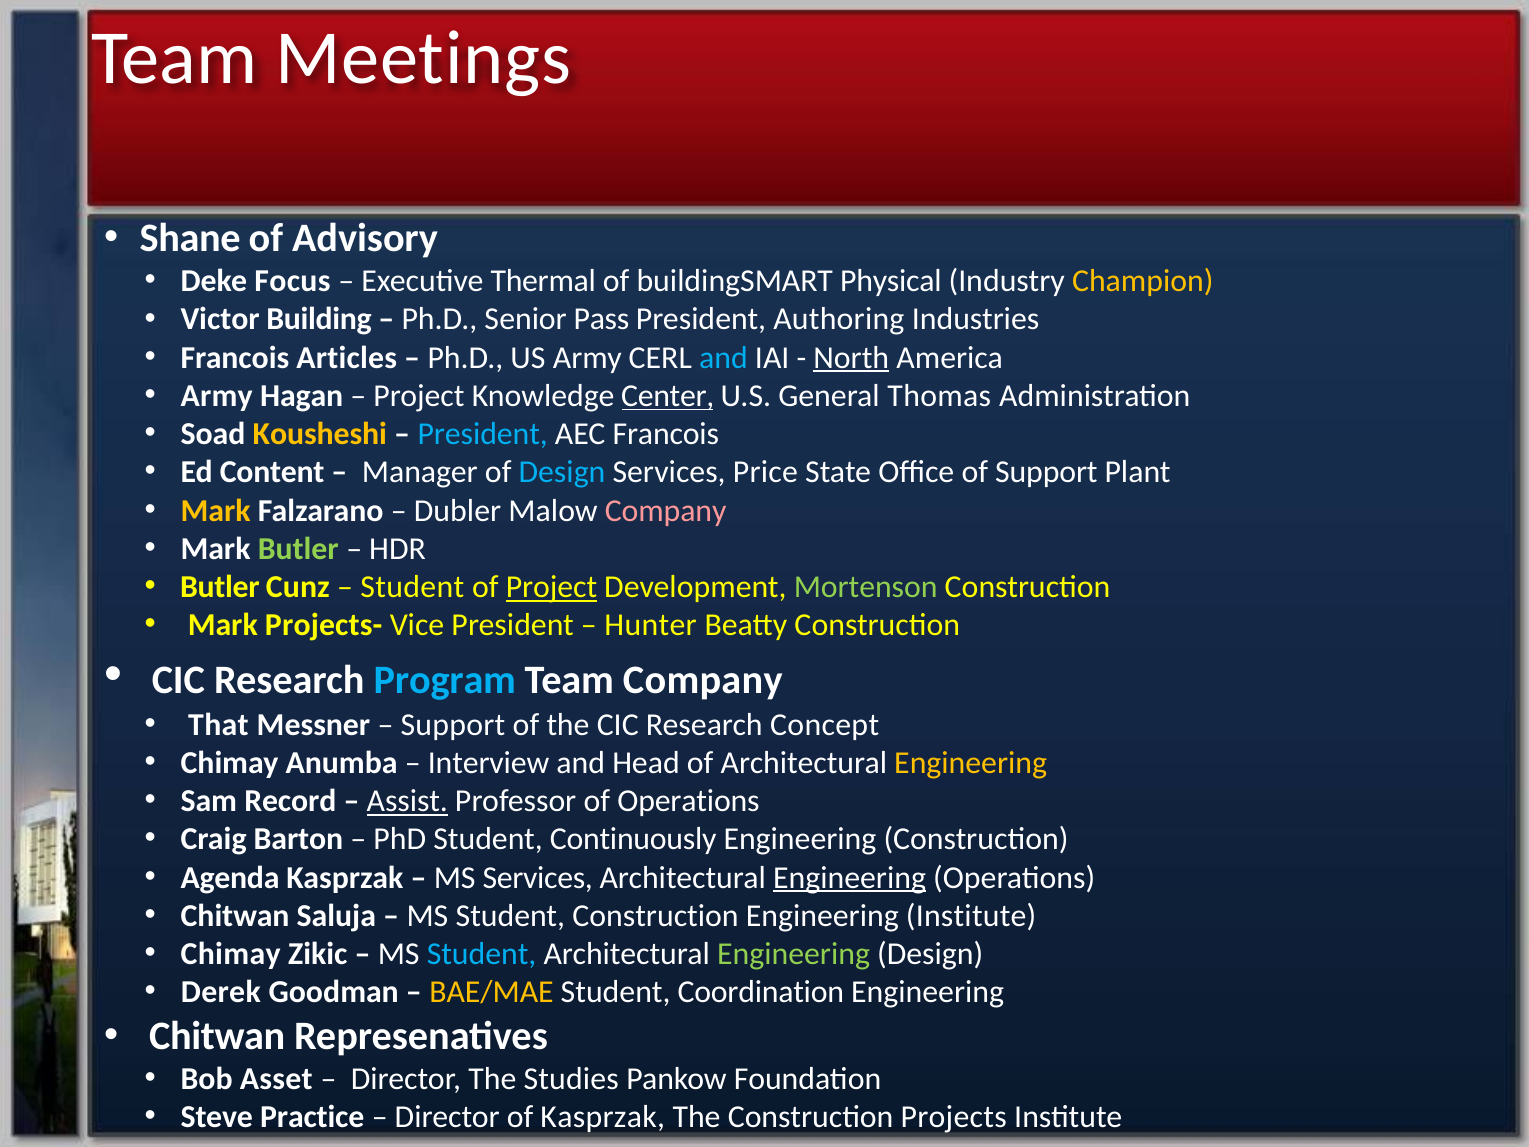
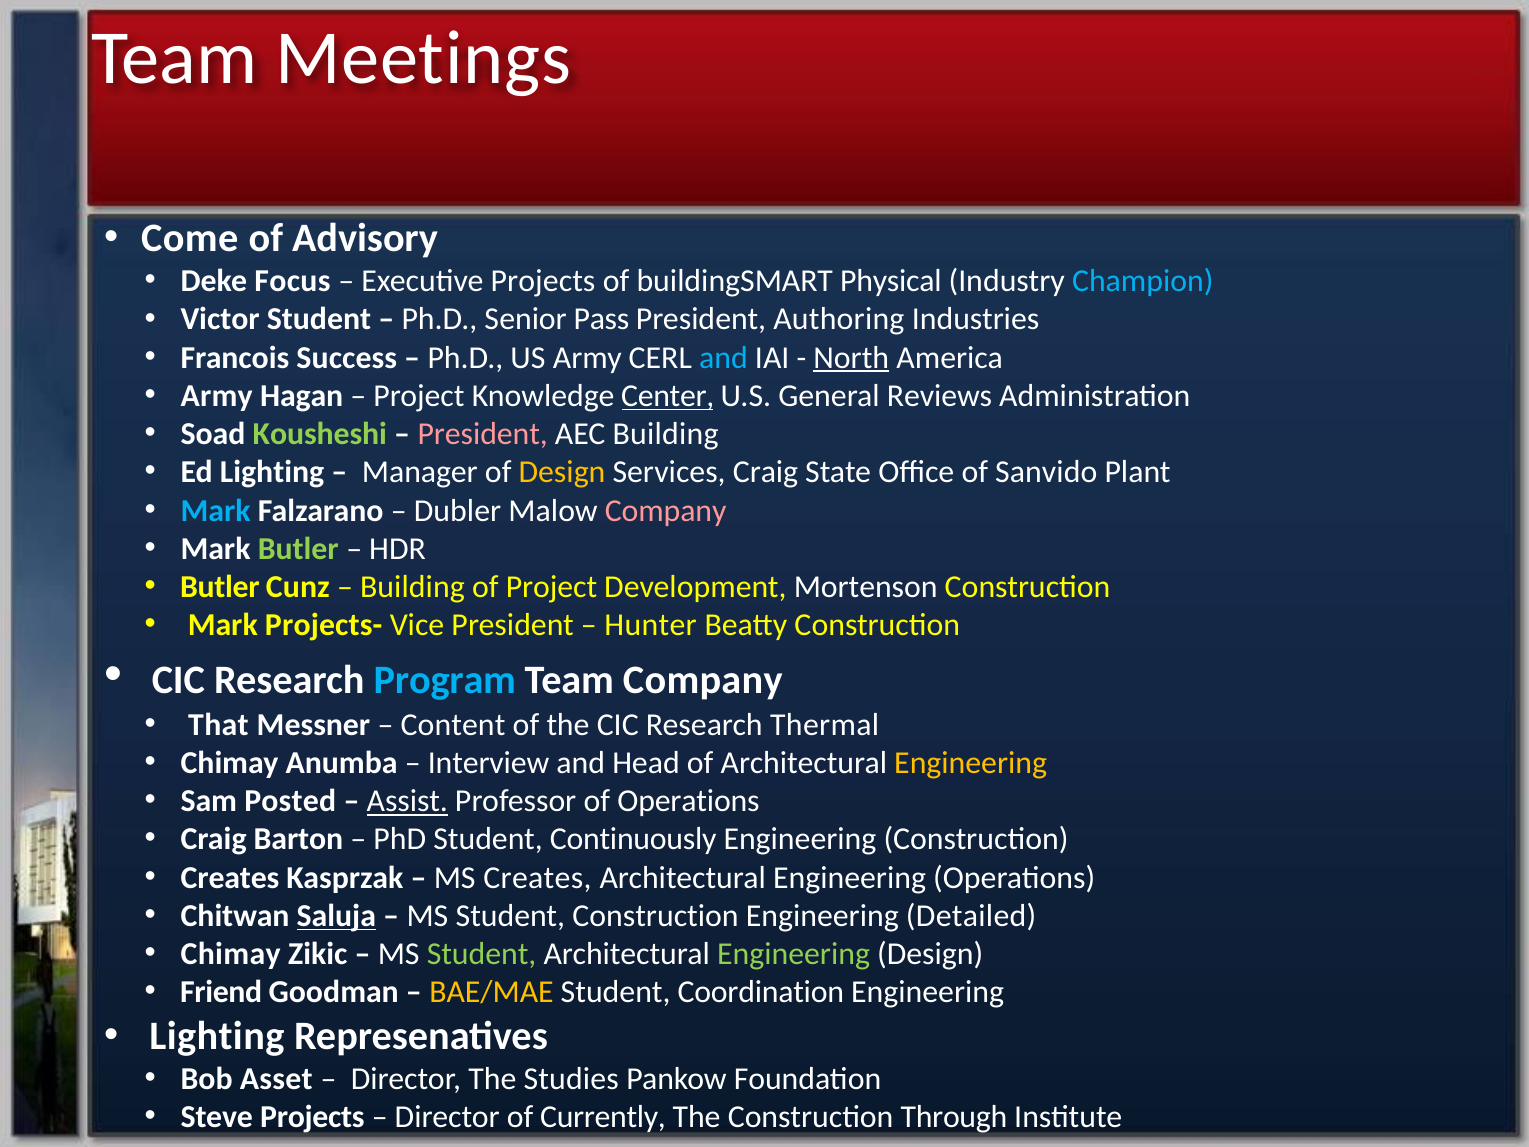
Shane: Shane -> Come (190, 238)
Executive Thermal: Thermal -> Projects (543, 281)
Champion colour: yellow -> light blue (1143, 281)
Victor Building: Building -> Student (319, 319)
Articles: Articles -> Success (347, 358)
Thomas: Thomas -> Reviews (940, 396)
Kousheshi colour: yellow -> light green (320, 434)
President colour: light blue -> pink (483, 434)
AEC Francois: Francois -> Building (666, 434)
Ed Content: Content -> Lighting (272, 472)
Design colour: light blue -> yellow (562, 472)
Services Price: Price -> Craig (766, 472)
of Support: Support -> Sanvido (1046, 472)
Mark colour: yellow -> light blue (216, 510)
Student: Student -> Building (412, 587)
Project underline: present -> none (551, 587)
Mortenson colour: light green -> white (866, 587)
Support: Support -> Content (453, 724)
Concept: Concept -> Thermal (825, 724)
Record: Record -> Posted (290, 801)
Agenda: Agenda -> Creates (230, 877)
MS Services: Services -> Creates (537, 877)
Engineering underline: present -> none (850, 877)
Saluja underline: none -> present (336, 916)
Engineering Institute: Institute -> Detailed (971, 916)
Student colour: light blue -> light green (482, 954)
Derek: Derek -> Friend (221, 992)
Chitwan: Chitwan -> Lighting (217, 1036)
Steve Practice: Practice -> Projects (312, 1117)
of Kasprzak: Kasprzak -> Currently (603, 1117)
Projects: Projects -> Through (954, 1117)
